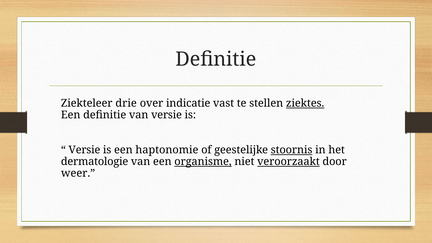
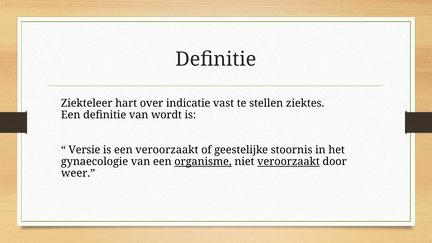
drie: drie -> hart (126, 103)
ziektes underline: present -> none (305, 103)
van versie: versie -> wordt (167, 115)
een haptonomie: haptonomie -> veroorzaakt (167, 150)
stoornis underline: present -> none (292, 150)
dermatologie: dermatologie -> gynaecologie (95, 162)
